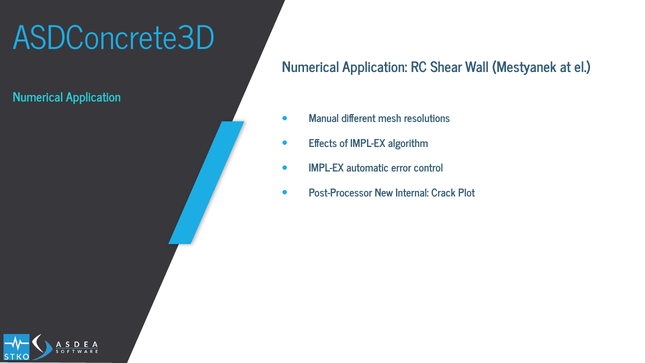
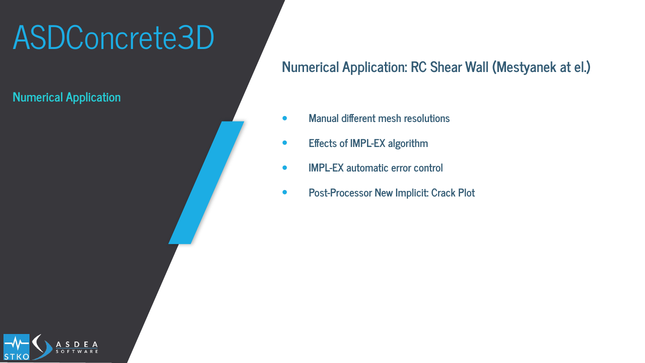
Internal: Internal -> Implicit (412, 193)
